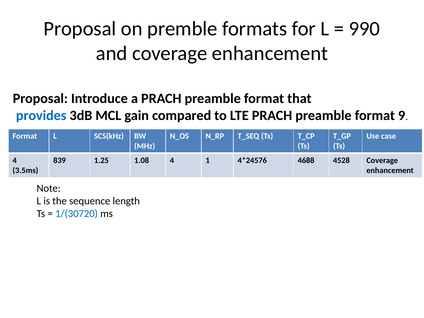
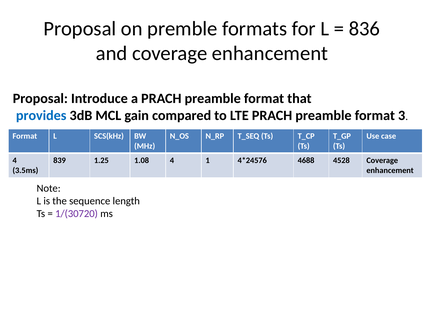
990: 990 -> 836 (364, 29)
9: 9 -> 3 (402, 116)
1/(30720 colour: blue -> purple (77, 214)
